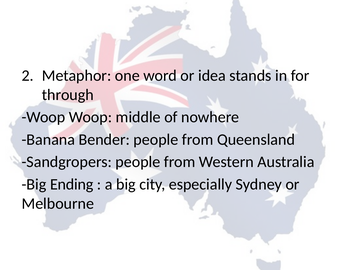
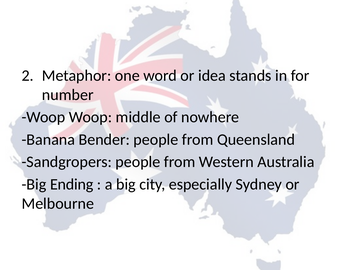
through: through -> number (68, 95)
